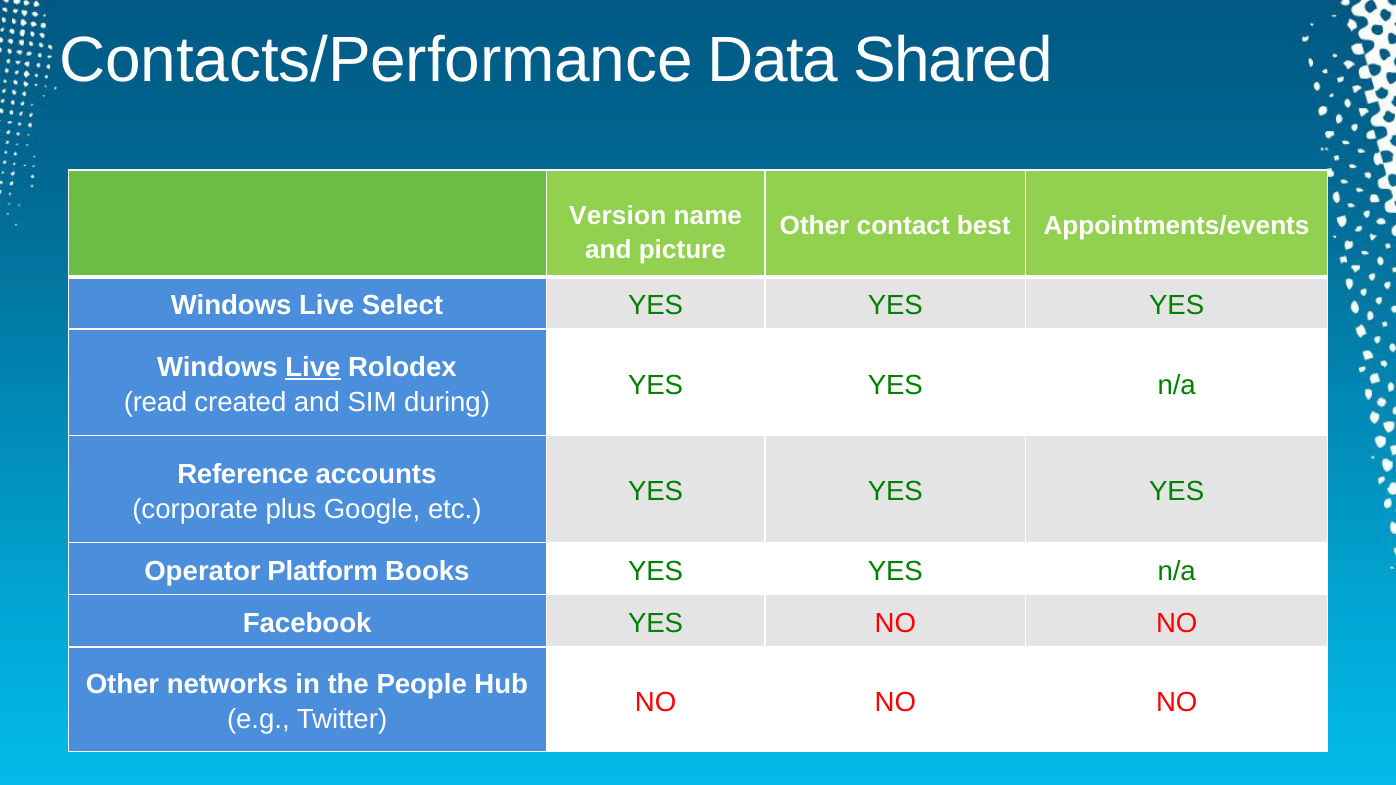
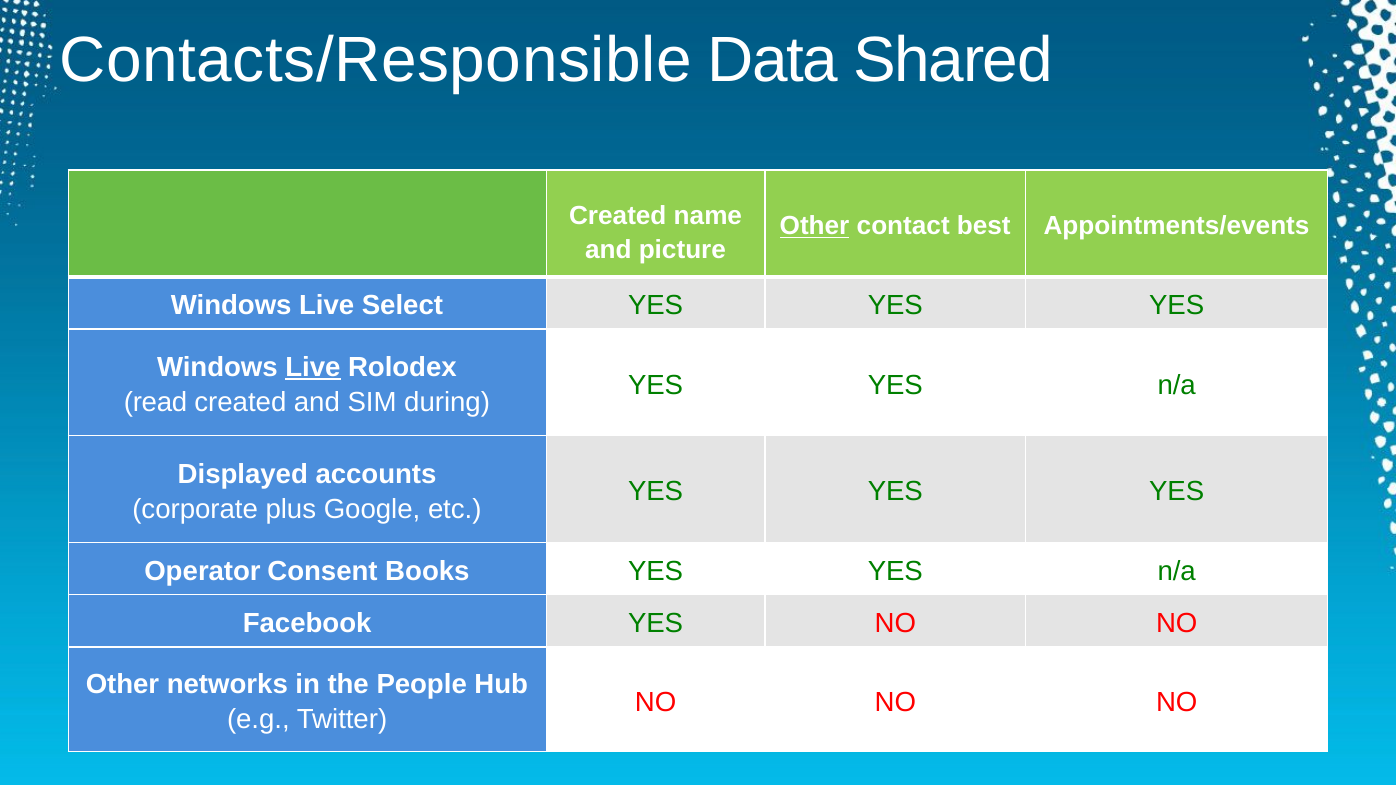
Contacts/Performance: Contacts/Performance -> Contacts/Responsible (376, 60)
Version: Version -> Created (618, 216)
Other underline: none -> present (815, 226)
Reference: Reference -> Displayed (243, 474)
Platform: Platform -> Consent (323, 571)
